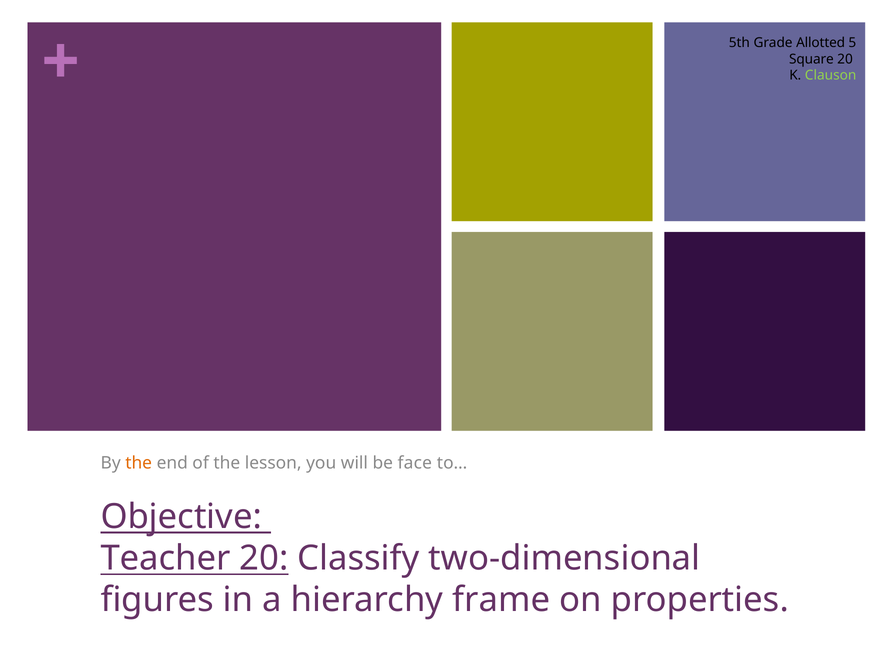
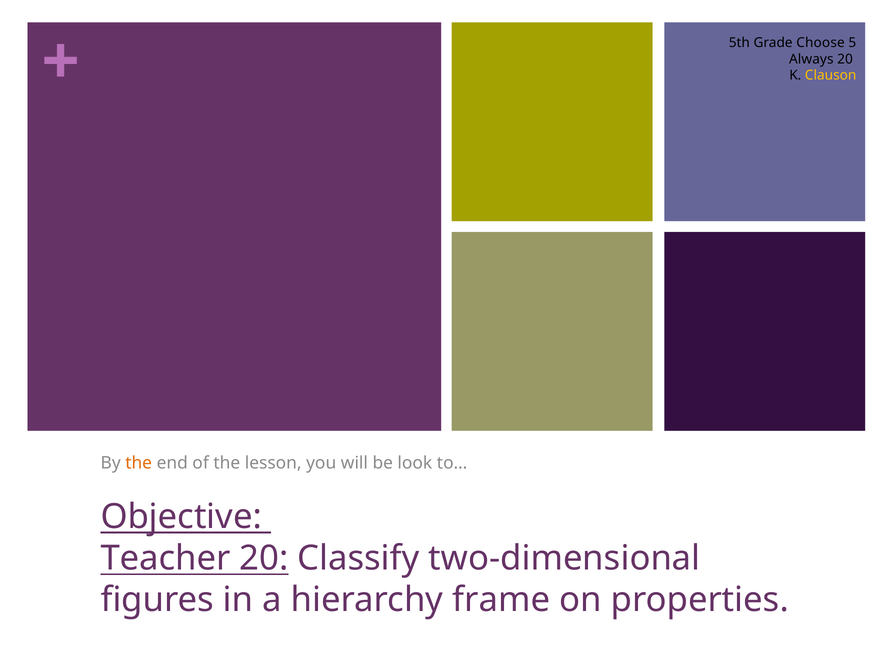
Allotted: Allotted -> Choose (821, 43)
Square: Square -> Always (811, 59)
Clauson colour: light green -> yellow (831, 75)
face: face -> look (415, 463)
